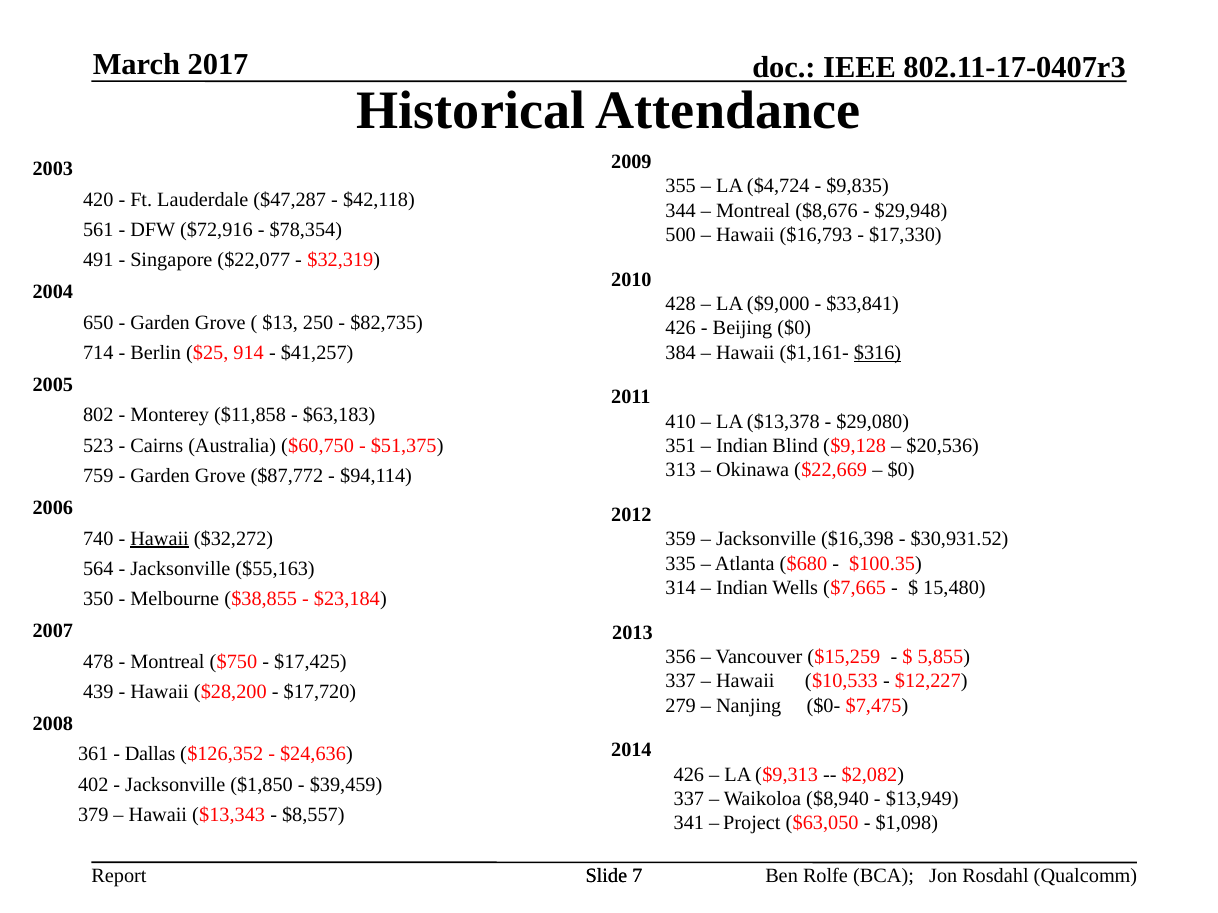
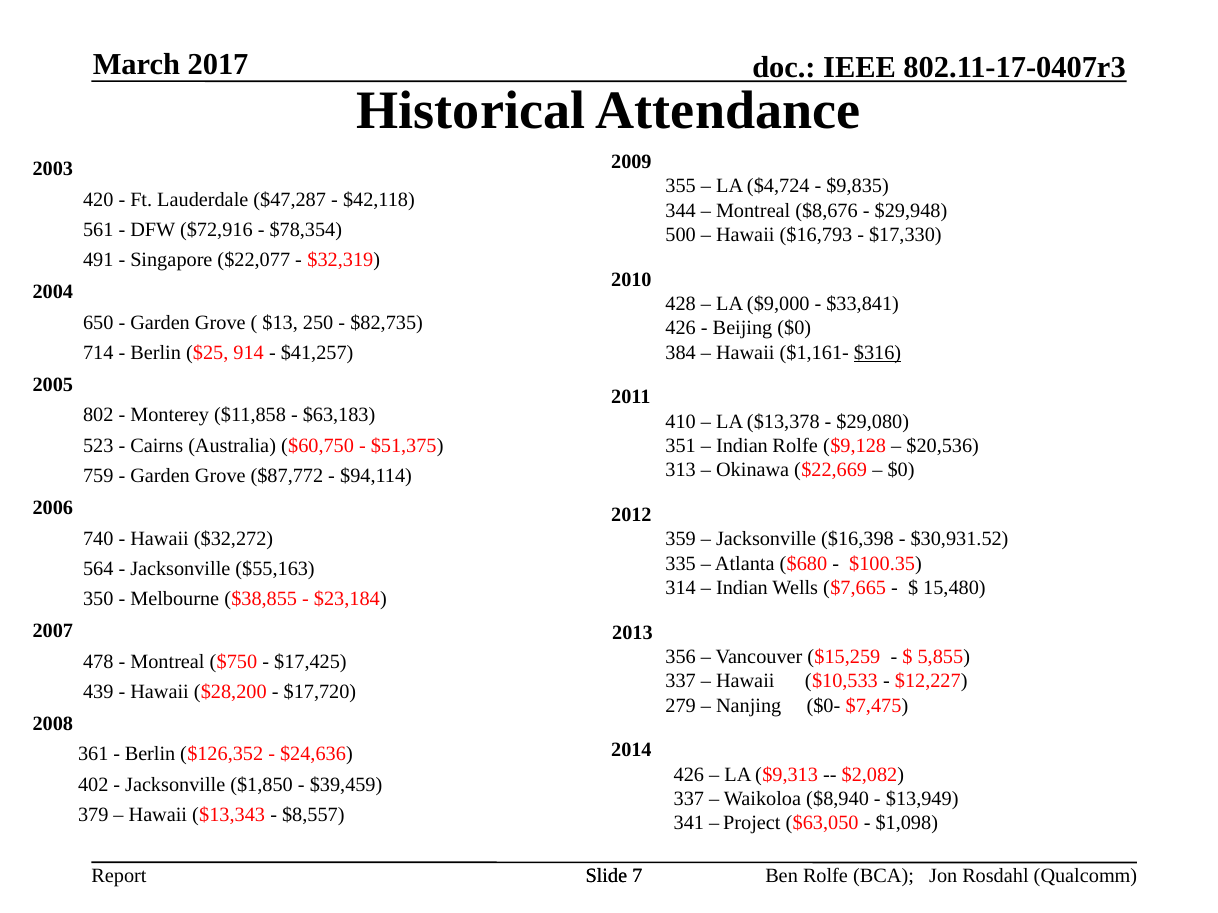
Indian Blind: Blind -> Rolfe (795, 446)
Hawaii underline: present -> none (160, 539)
Dallas: Dallas -> Berlin (150, 755)
